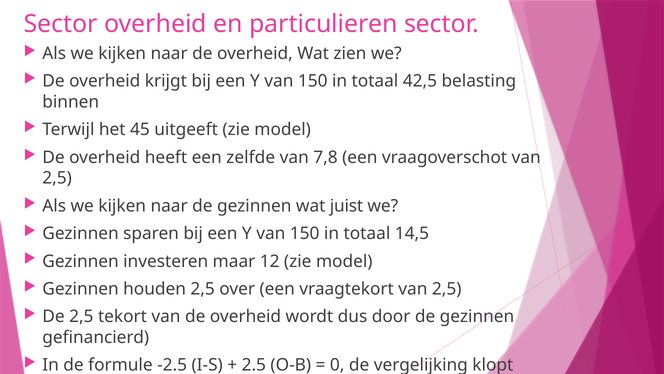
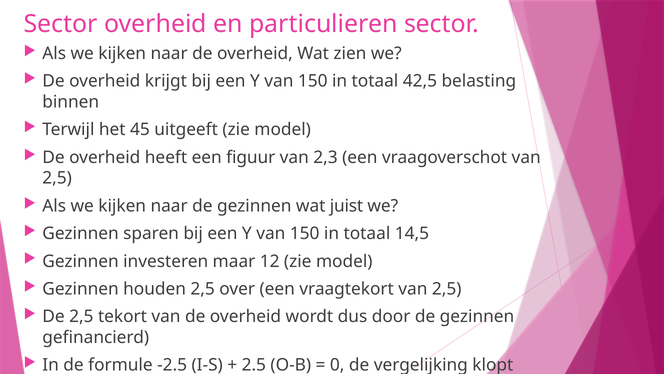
zelfde: zelfde -> figuur (251, 157)
7,8: 7,8 -> 2,3 (326, 157)
